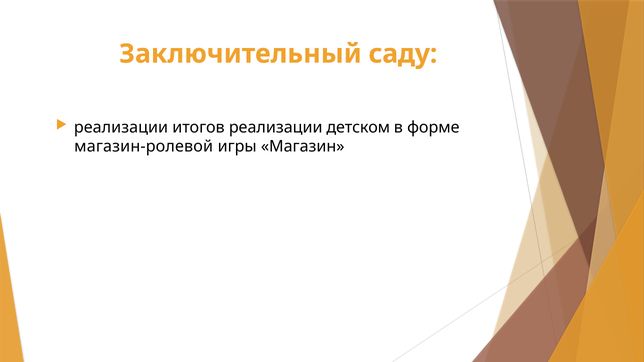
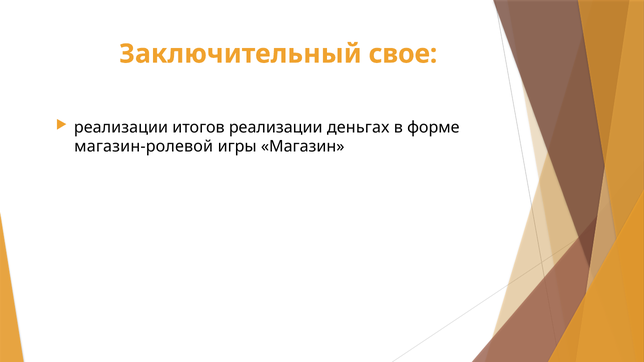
саду: саду -> свое (403, 54)
детском: детском -> деньгах (358, 127)
